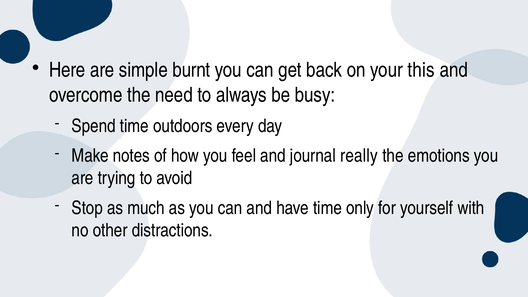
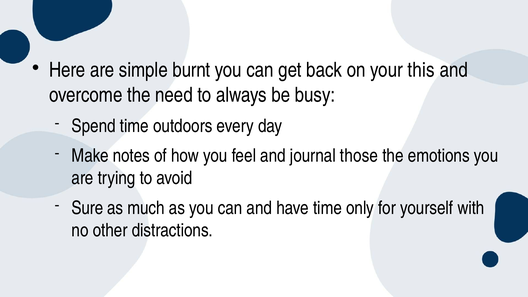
really: really -> those (359, 156)
Stop: Stop -> Sure (87, 208)
